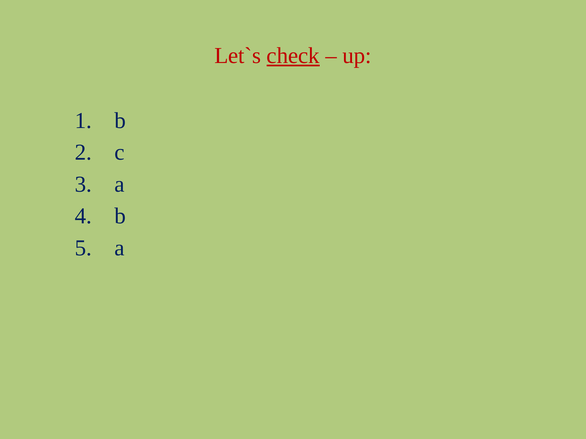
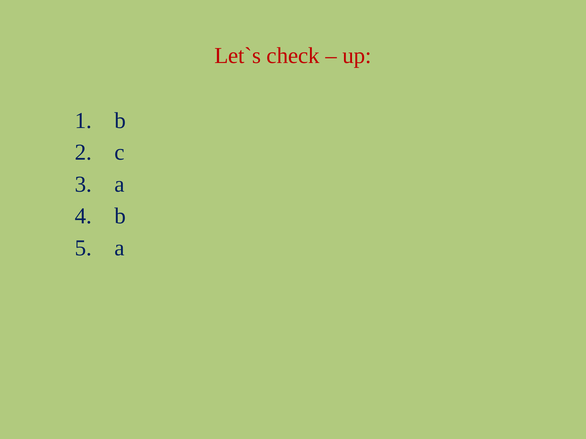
check underline: present -> none (293, 56)
